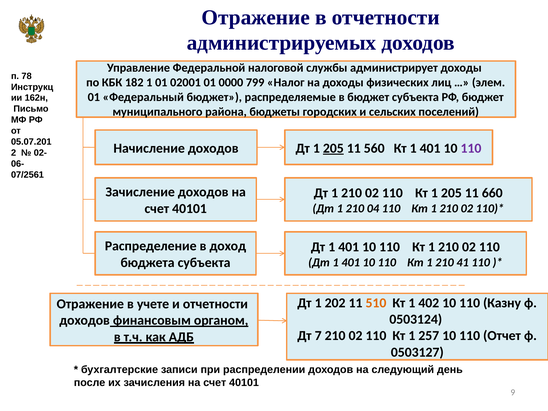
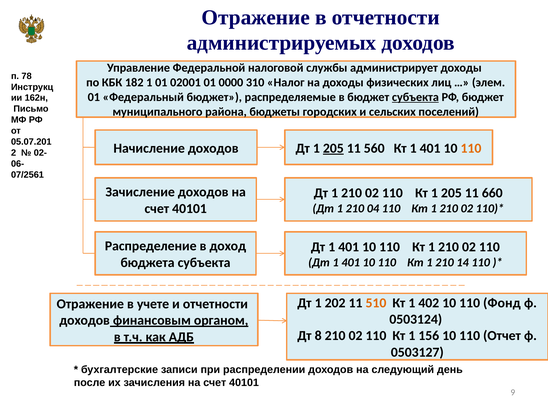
799: 799 -> 310 (255, 83)
субъекта underline: none -> present (415, 97)
110 colour: purple -> orange (471, 148)
41: 41 -> 14 (463, 262)
Казну: Казну -> Фонд (502, 303)
7: 7 -> 8 (318, 336)
257: 257 -> 156 (429, 336)
